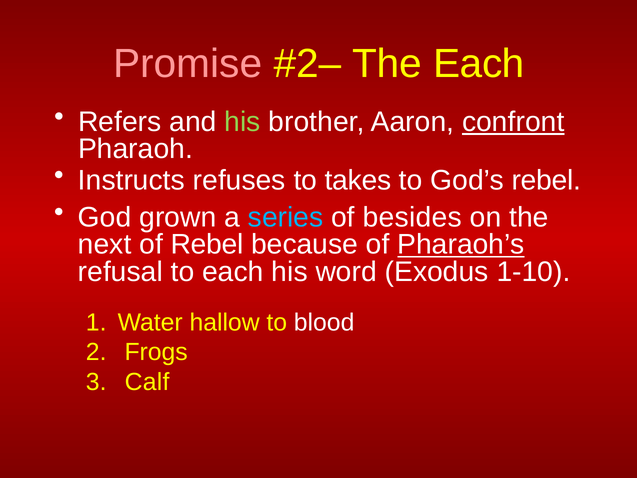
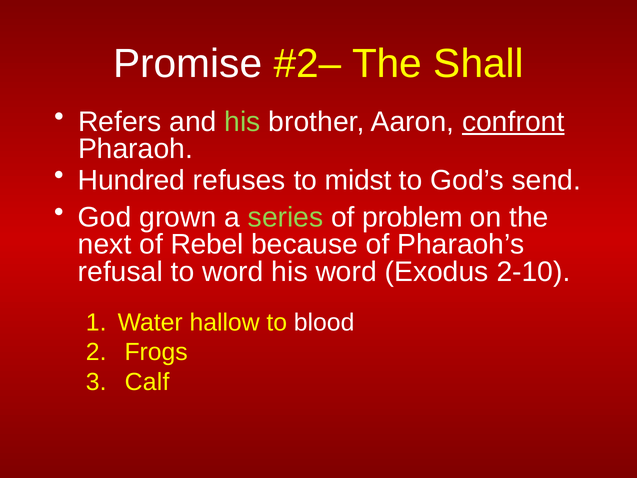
Promise colour: pink -> white (188, 64)
The Each: Each -> Shall (479, 64)
Instructs: Instructs -> Hundred (132, 180)
takes: takes -> midst (358, 180)
God’s rebel: rebel -> send (546, 180)
series colour: light blue -> light green (286, 217)
besides: besides -> problem (413, 217)
Pharaoh’s underline: present -> none (461, 244)
to each: each -> word (233, 272)
1-10: 1-10 -> 2-10 (533, 272)
